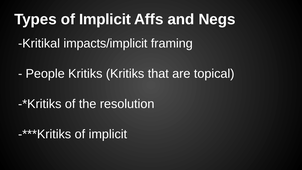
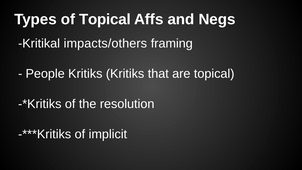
Types of Implicit: Implicit -> Topical (105, 19)
impacts/implicit: impacts/implicit -> impacts/others (105, 43)
